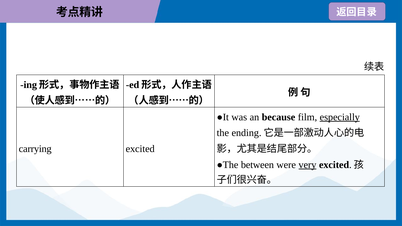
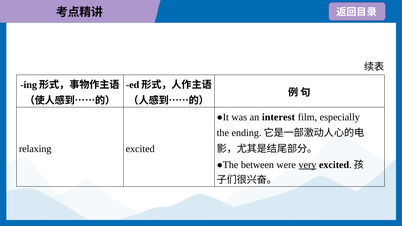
because: because -> interest (278, 117)
especially underline: present -> none (340, 117)
carrying: carrying -> relaxing (35, 149)
